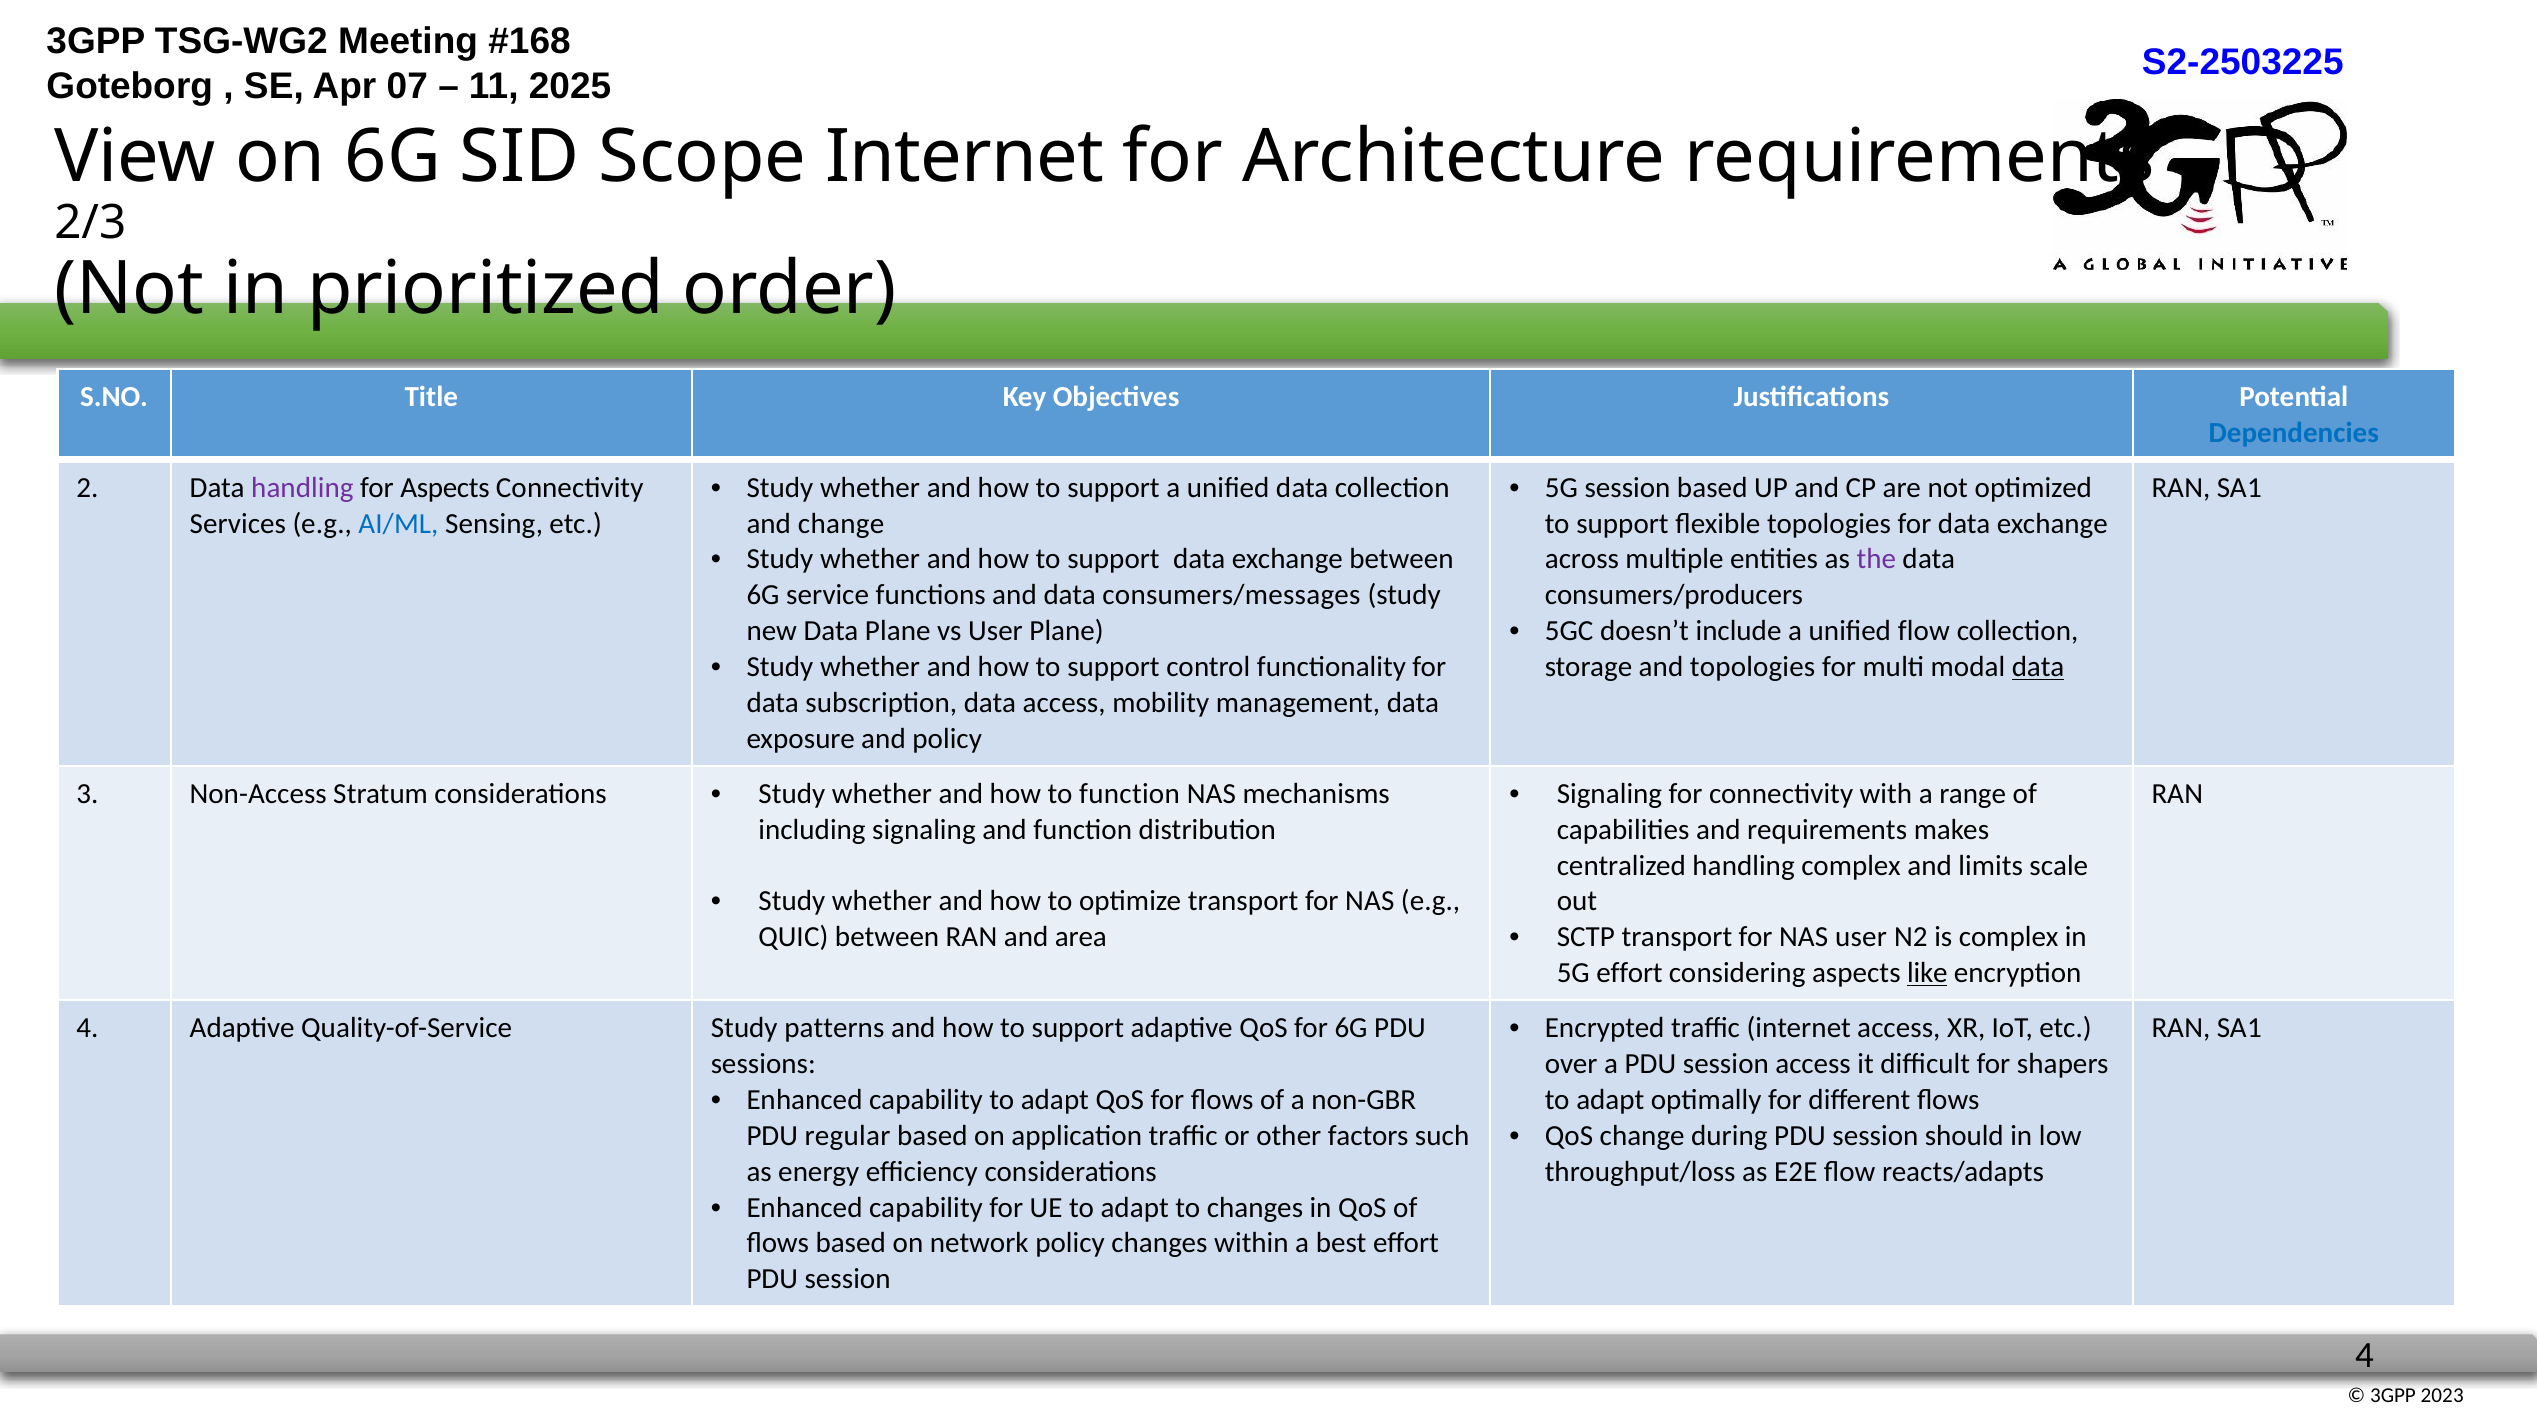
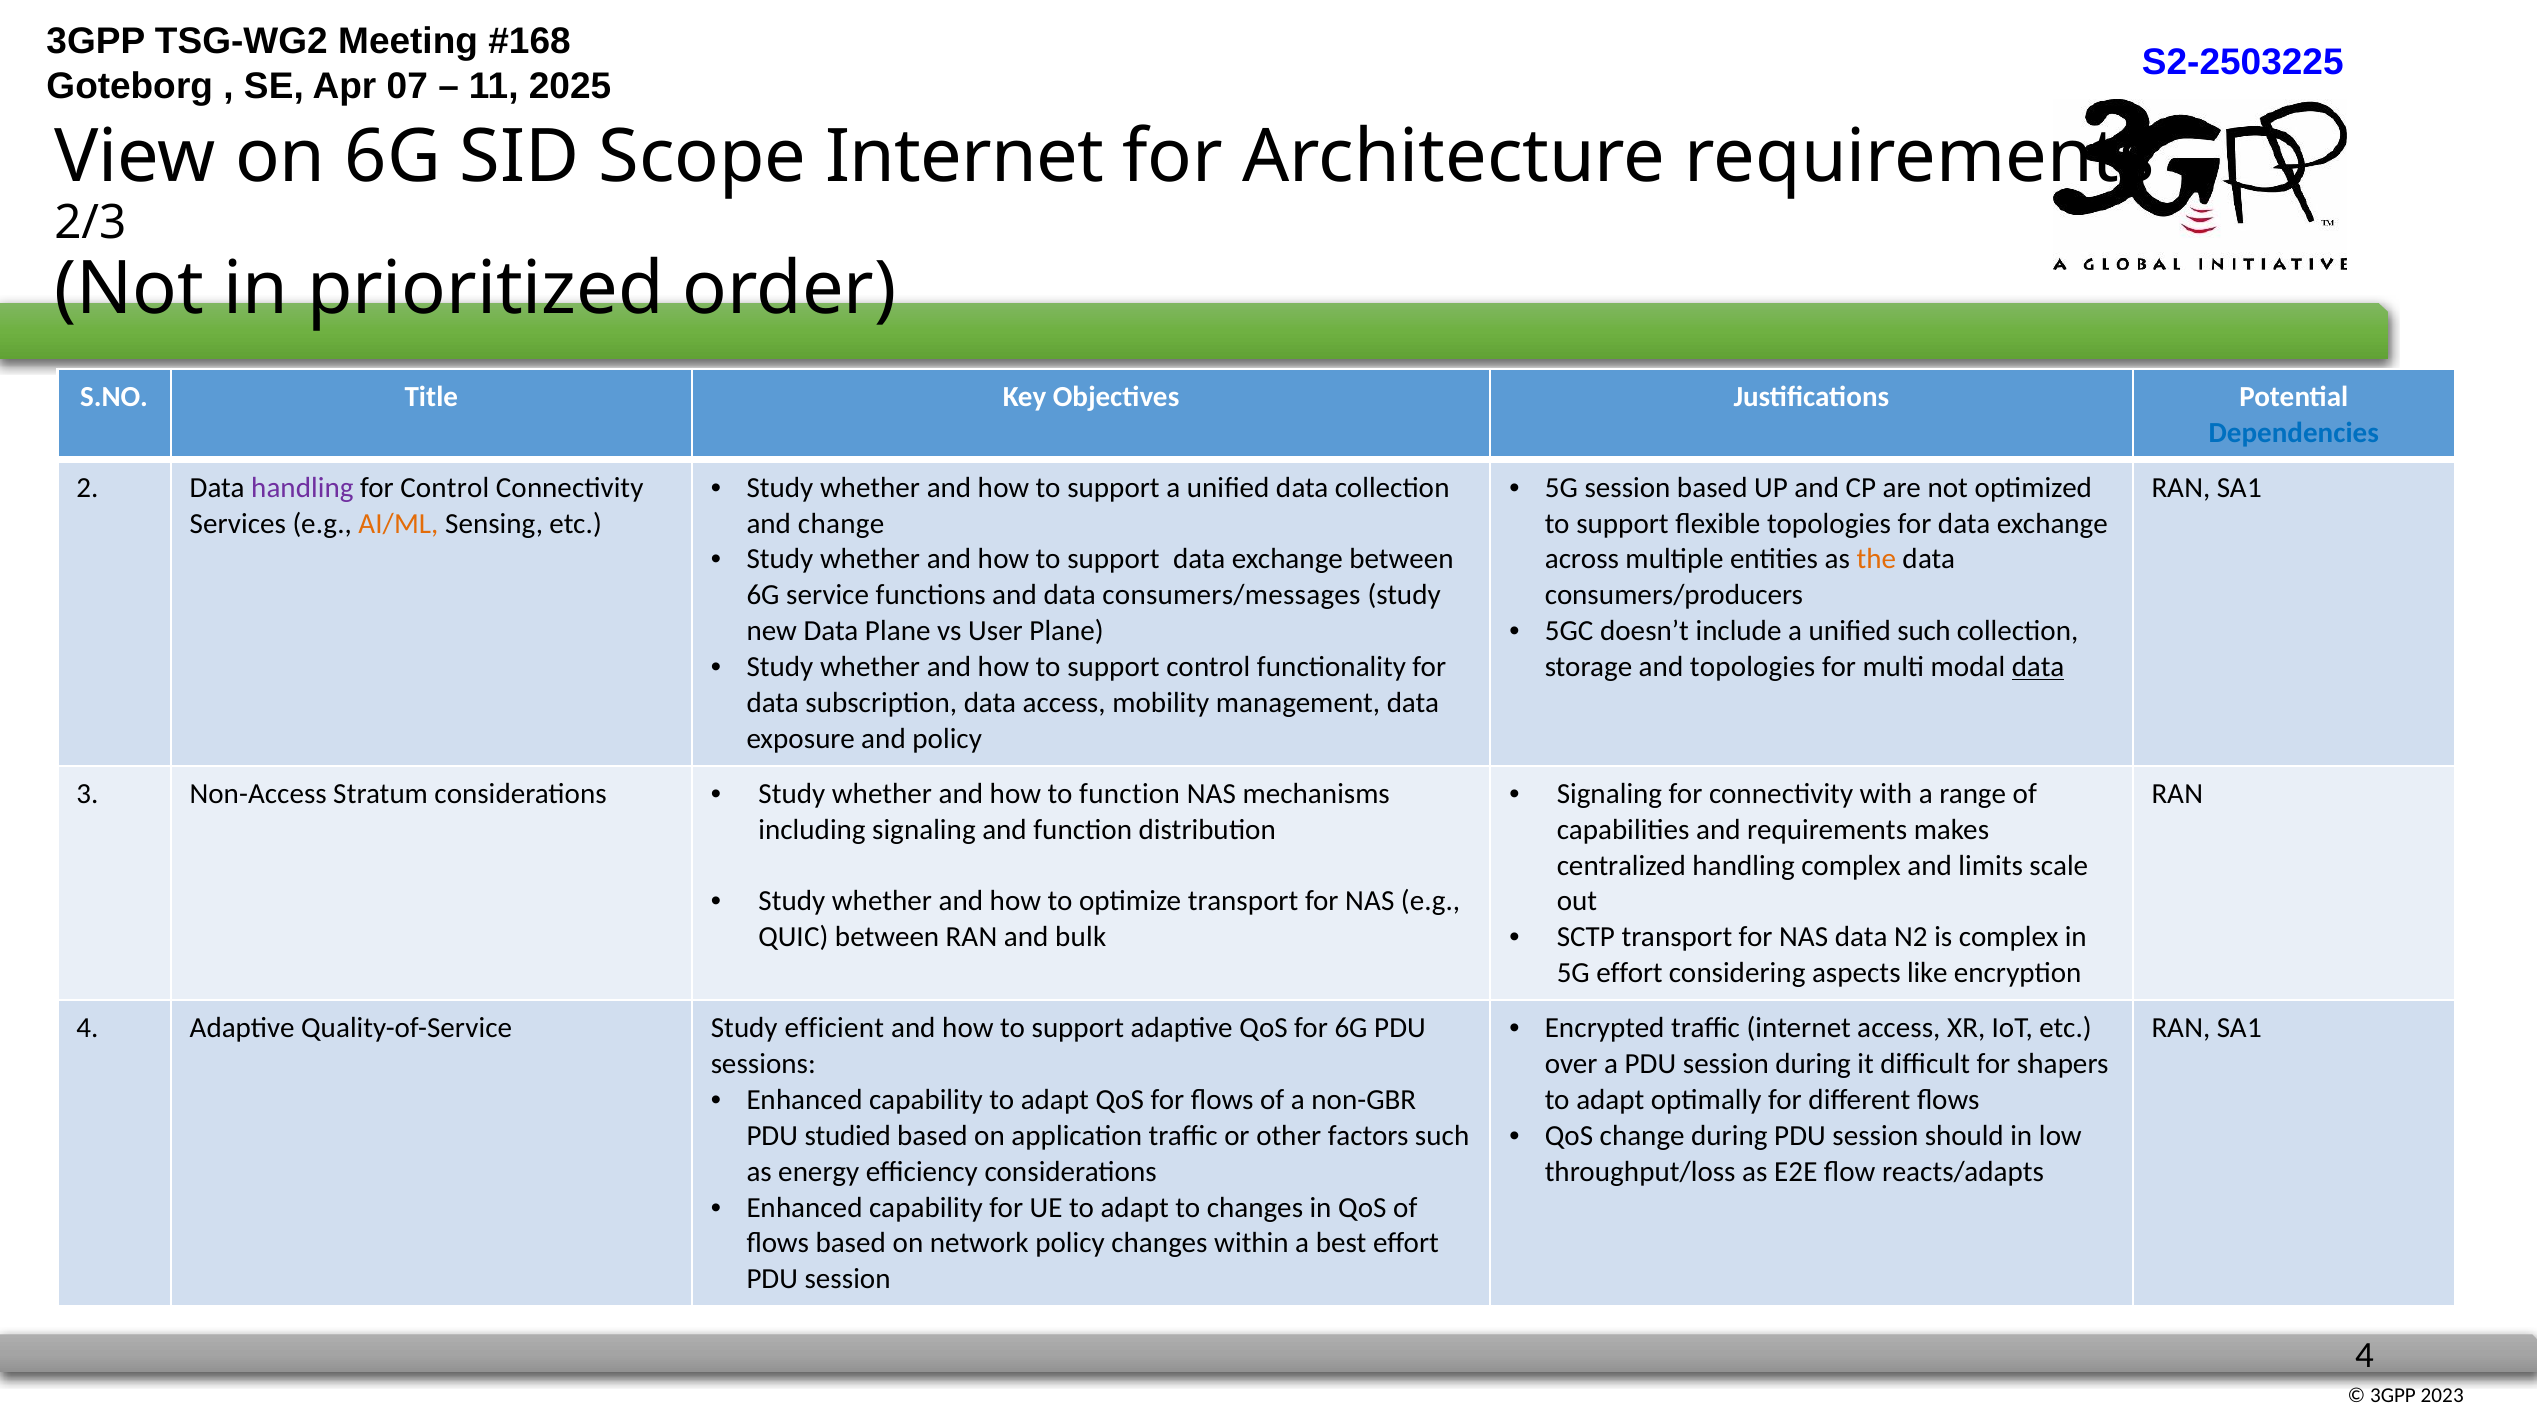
for Aspects: Aspects -> Control (445, 488)
AI/ML colour: blue -> orange (398, 523)
the colour: purple -> orange (1876, 559)
unified flow: flow -> such (1924, 631)
NAS user: user -> data (1861, 937)
area: area -> bulk (1081, 937)
like underline: present -> none (1927, 973)
patterns: patterns -> efficient (834, 1028)
session access: access -> during (1813, 1064)
regular: regular -> studied (848, 1136)
